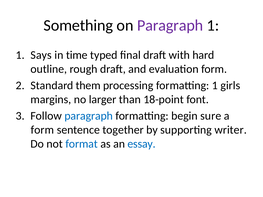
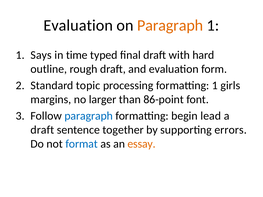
Something: Something -> Evaluation (78, 25)
Paragraph colour: purple -> orange (170, 25)
them: them -> topic (88, 86)
18-point: 18-point -> 86-point (164, 100)
sure: sure -> lead (211, 116)
form: form -> draft (42, 130)
writer: writer -> errors (231, 130)
essay colour: blue -> orange (142, 144)
